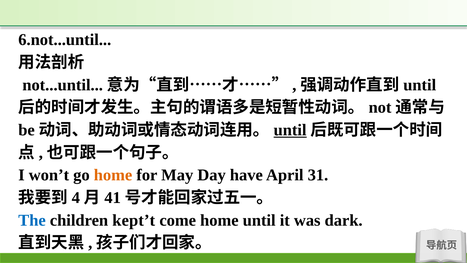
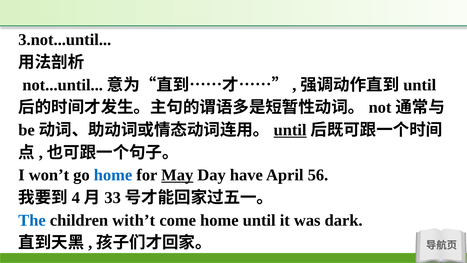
6.not...until: 6.not...until -> 3.not...until (65, 40)
home colour: orange -> blue (113, 175)
May underline: none -> present (177, 175)
31: 31 -> 56 (318, 175)
41: 41 -> 33 (113, 197)
kept’t: kept’t -> with’t (134, 220)
